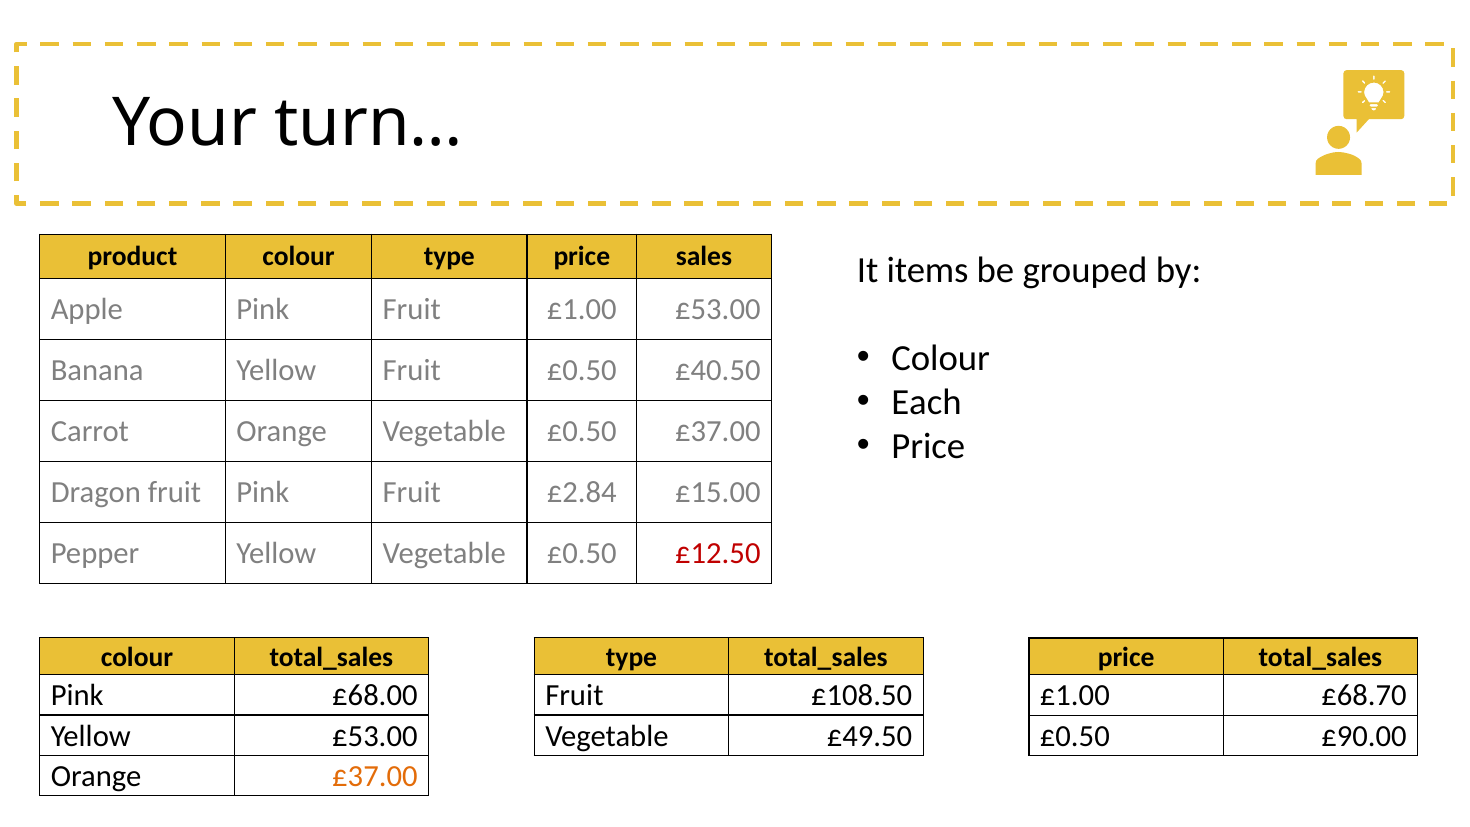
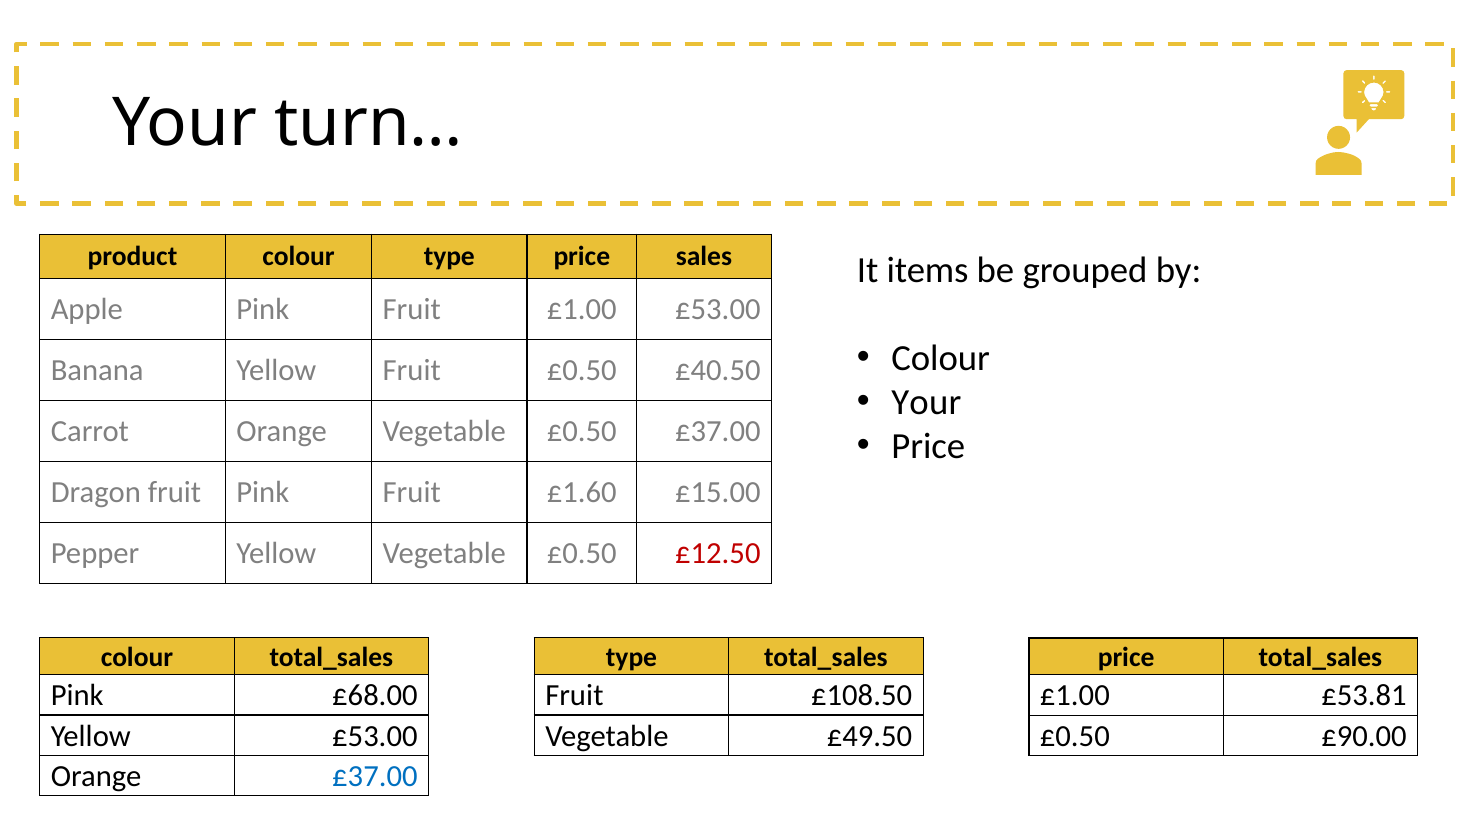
Each: Each -> Your (926, 402)
£2.84: £2.84 -> £1.60 (582, 492)
£68.70: £68.70 -> £53.81 (1364, 696)
£37.00 colour: orange -> blue (375, 776)
